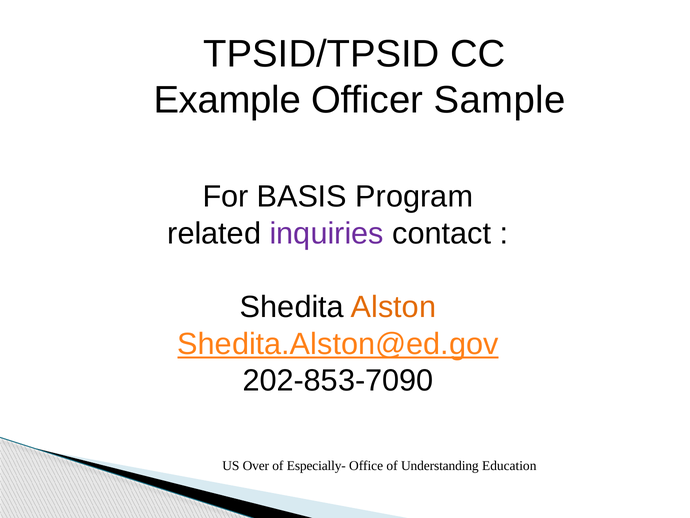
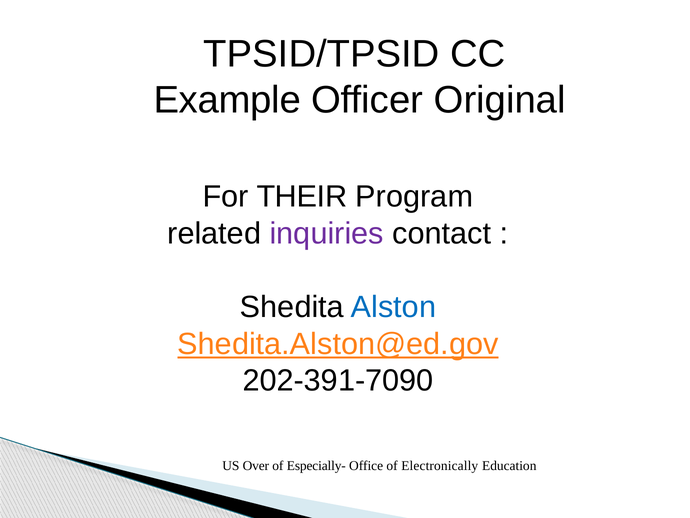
Sample: Sample -> Original (500, 100)
BASIS: BASIS -> THEIR (302, 196)
Alston colour: orange -> blue (393, 307)
202-853-7090: 202-853-7090 -> 202-391-7090 (338, 380)
Understanding: Understanding -> Electronically (440, 465)
